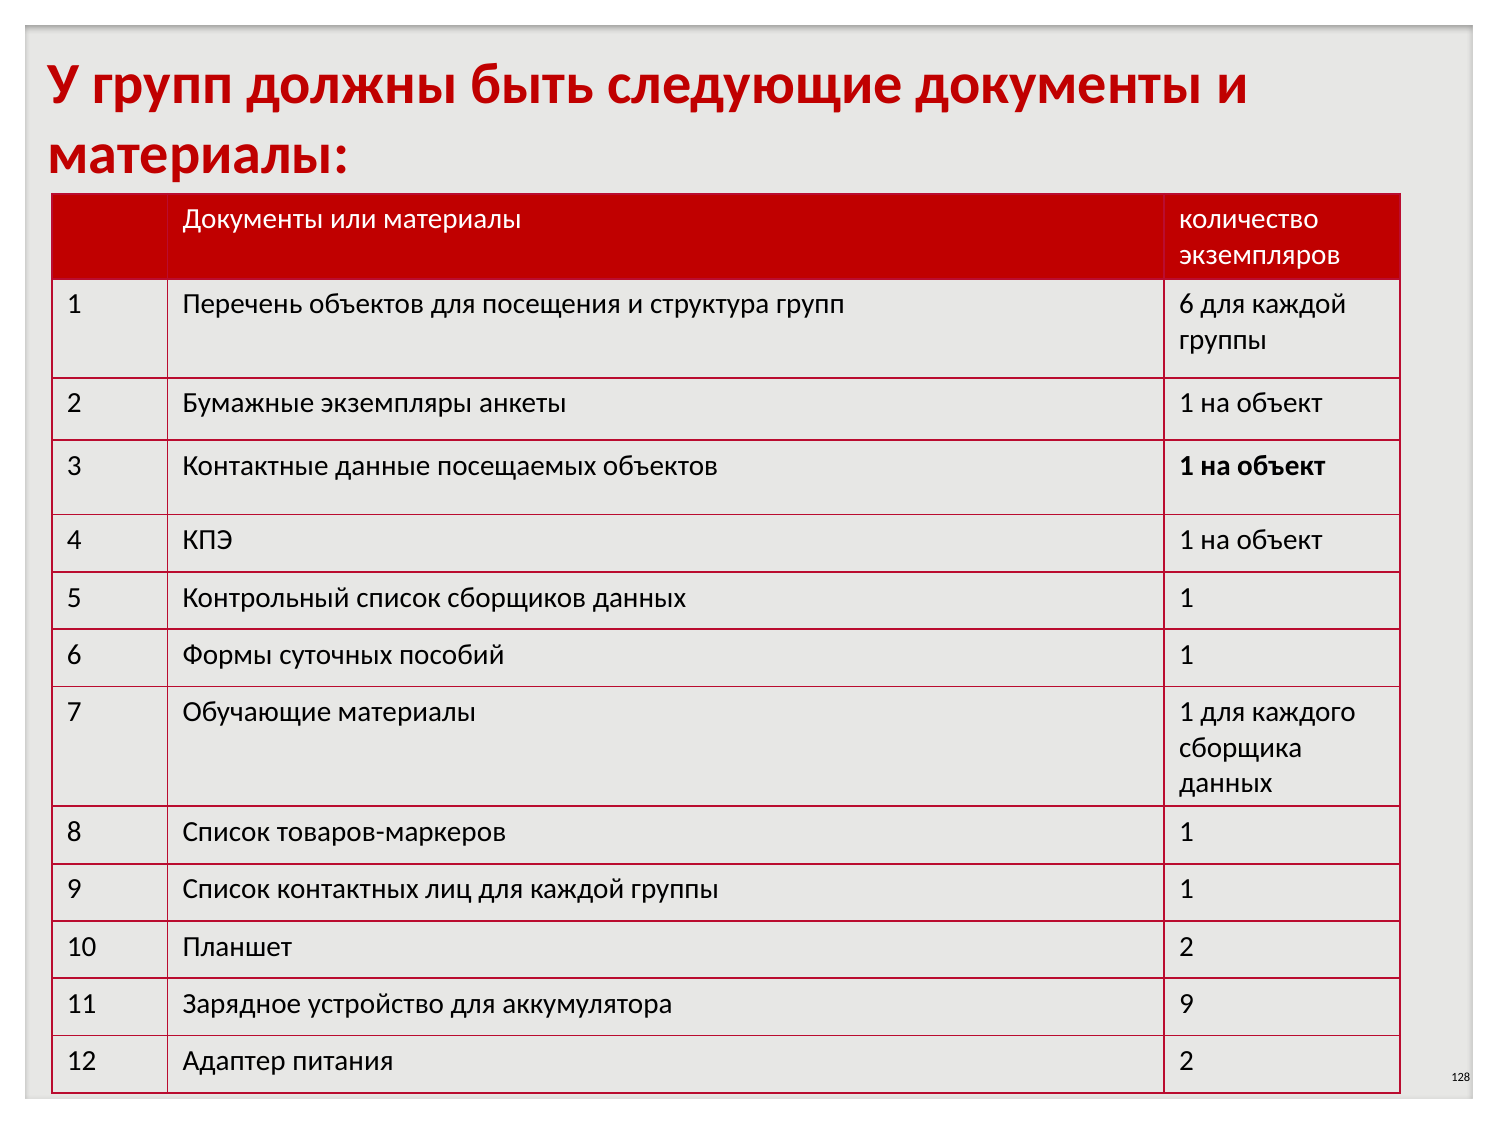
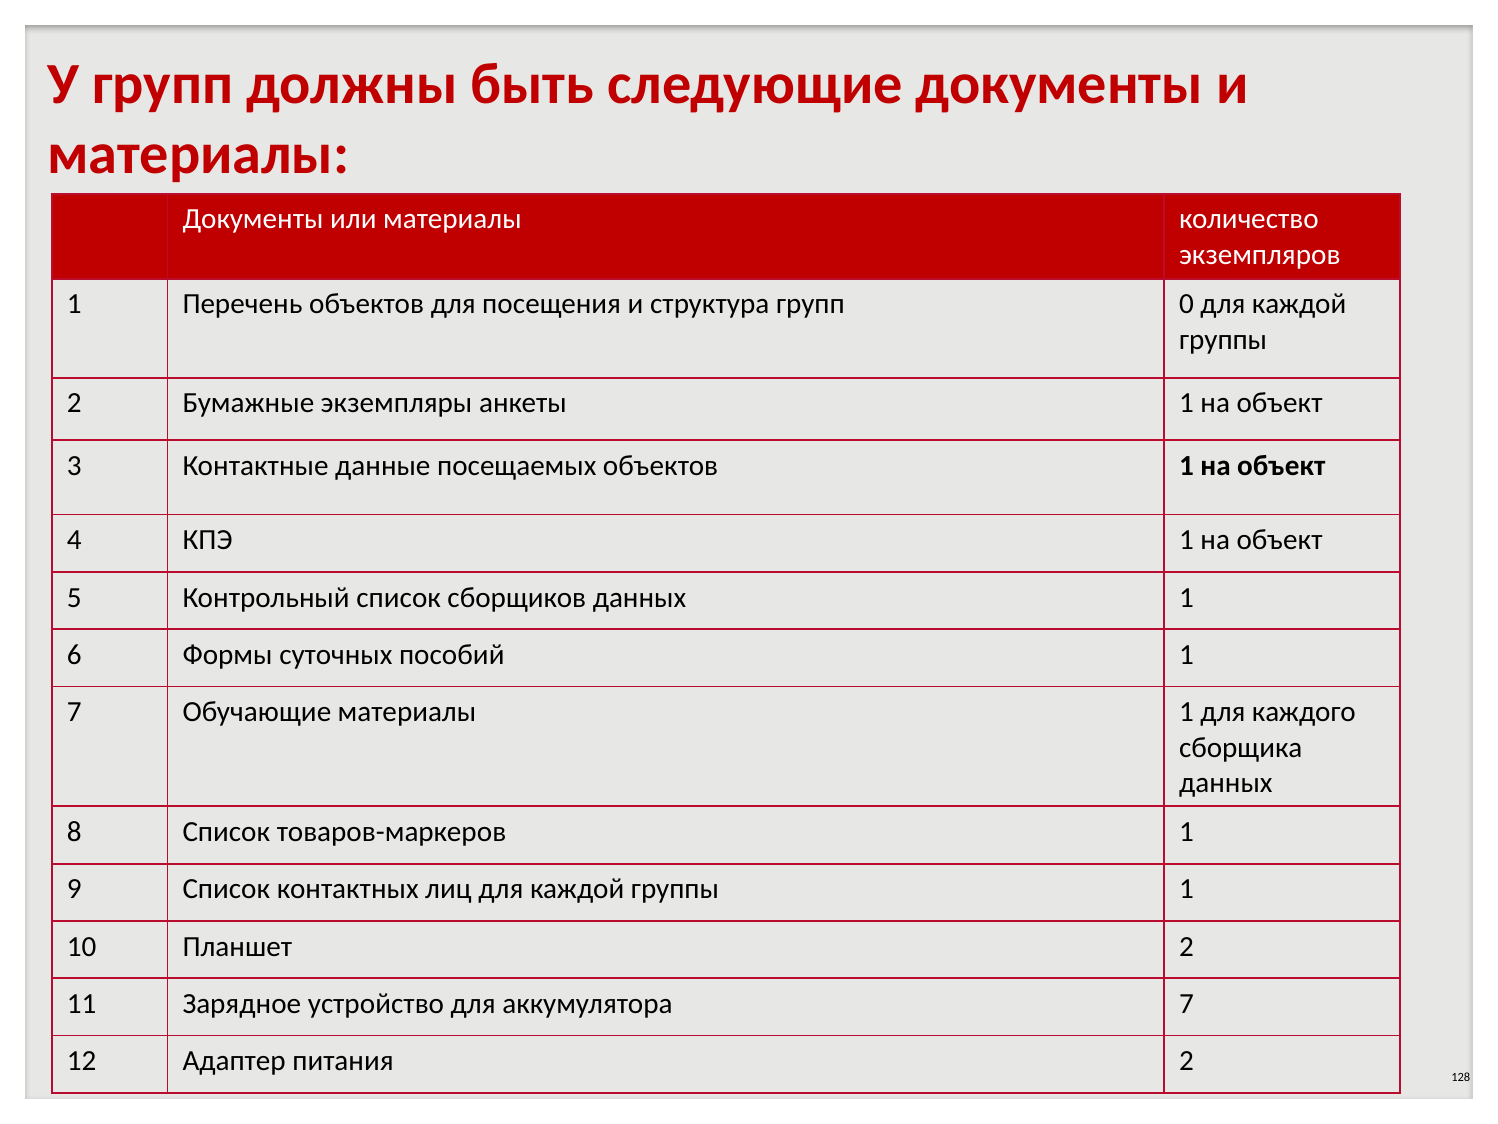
групп 6: 6 -> 0 (1186, 304)
аккумулятора 9: 9 -> 7 (1186, 1003)
